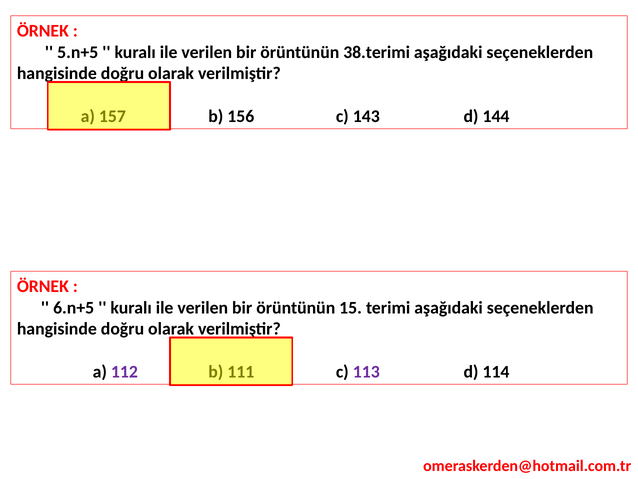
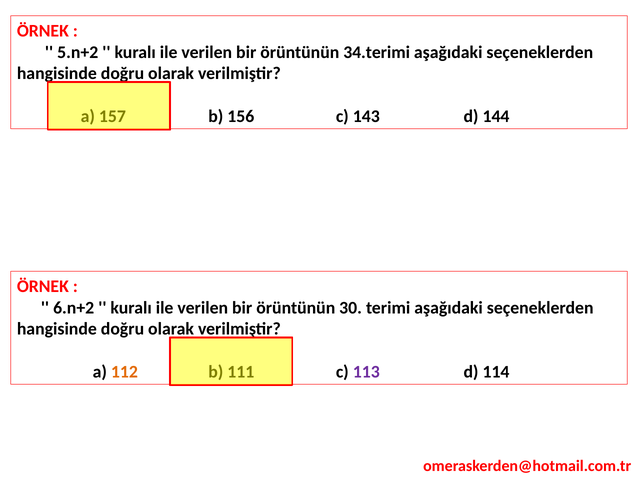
5.n+5: 5.n+5 -> 5.n+2 (78, 52)
38.terimi: 38.terimi -> 34.terimi (377, 52)
6.n+5: 6.n+5 -> 6.n+2 (74, 307)
15: 15 -> 30 (351, 307)
112 colour: purple -> orange (124, 371)
